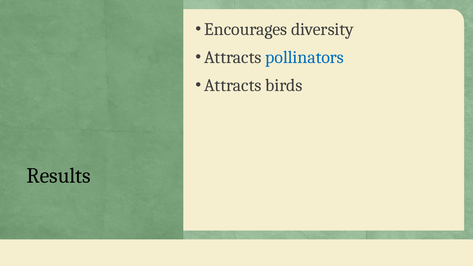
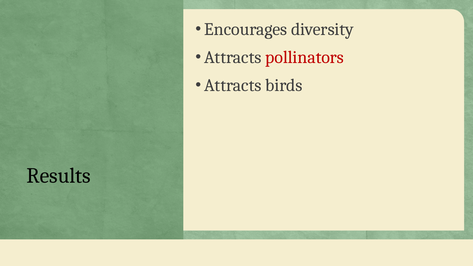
pollinators colour: blue -> red (305, 57)
